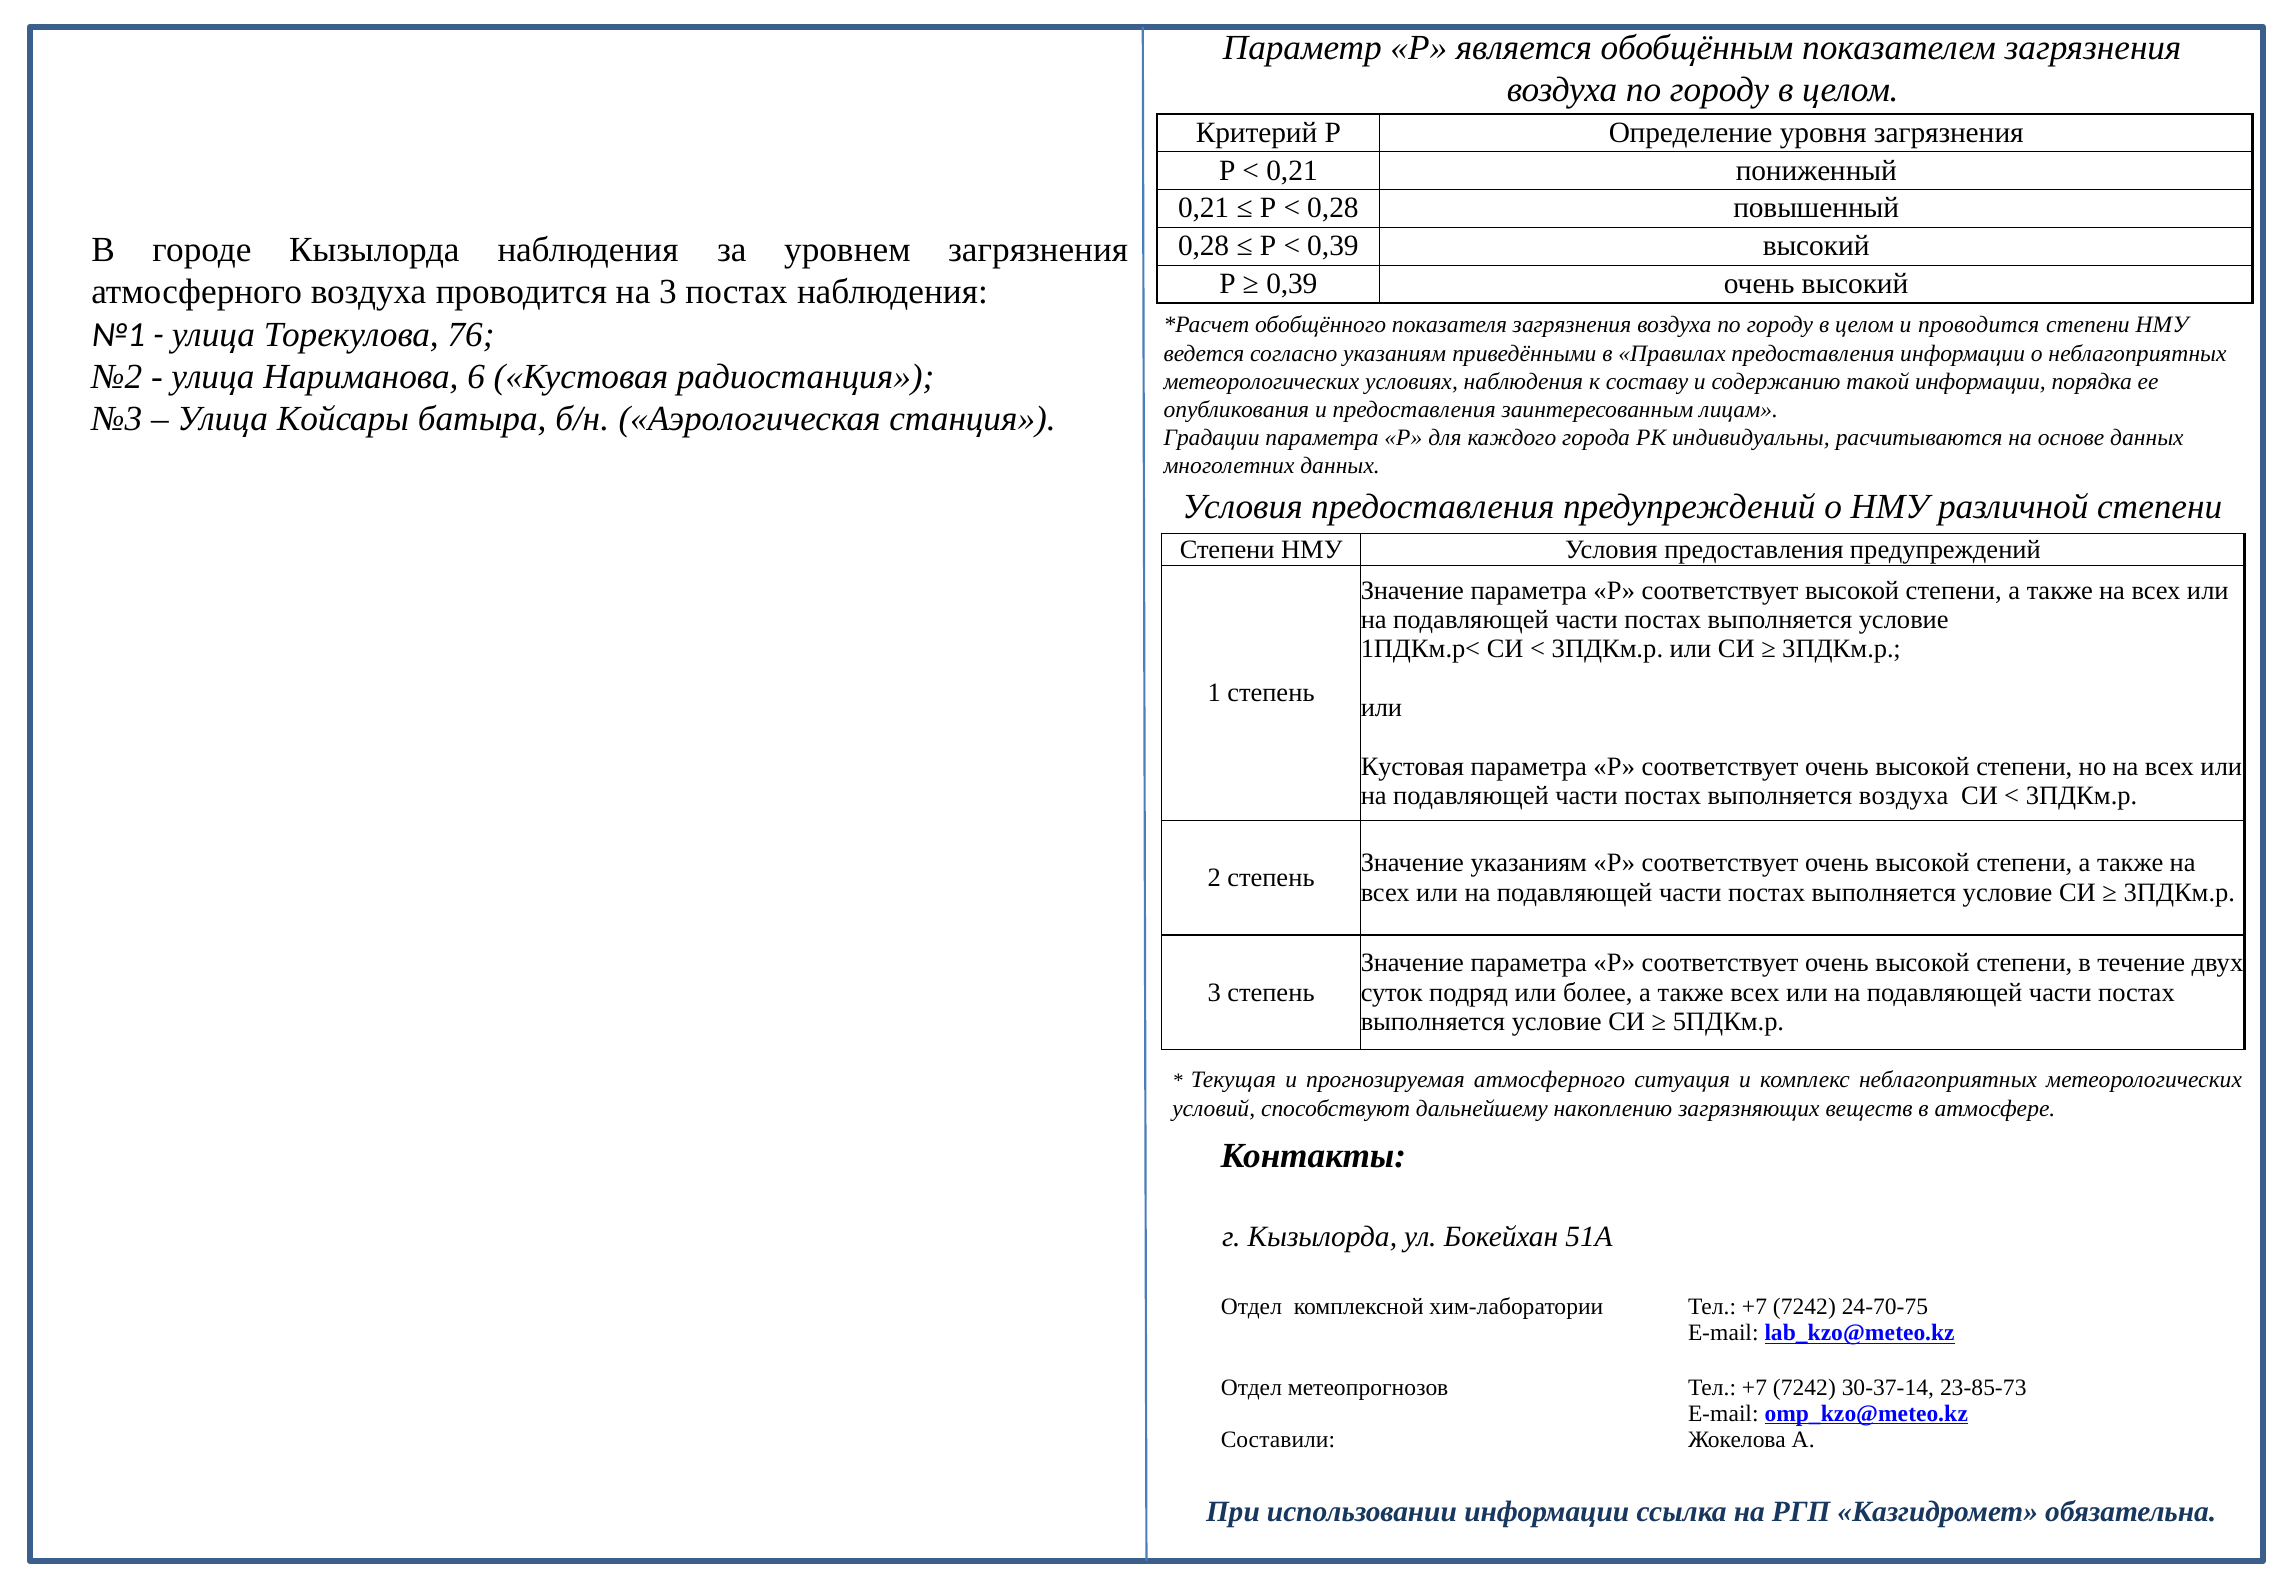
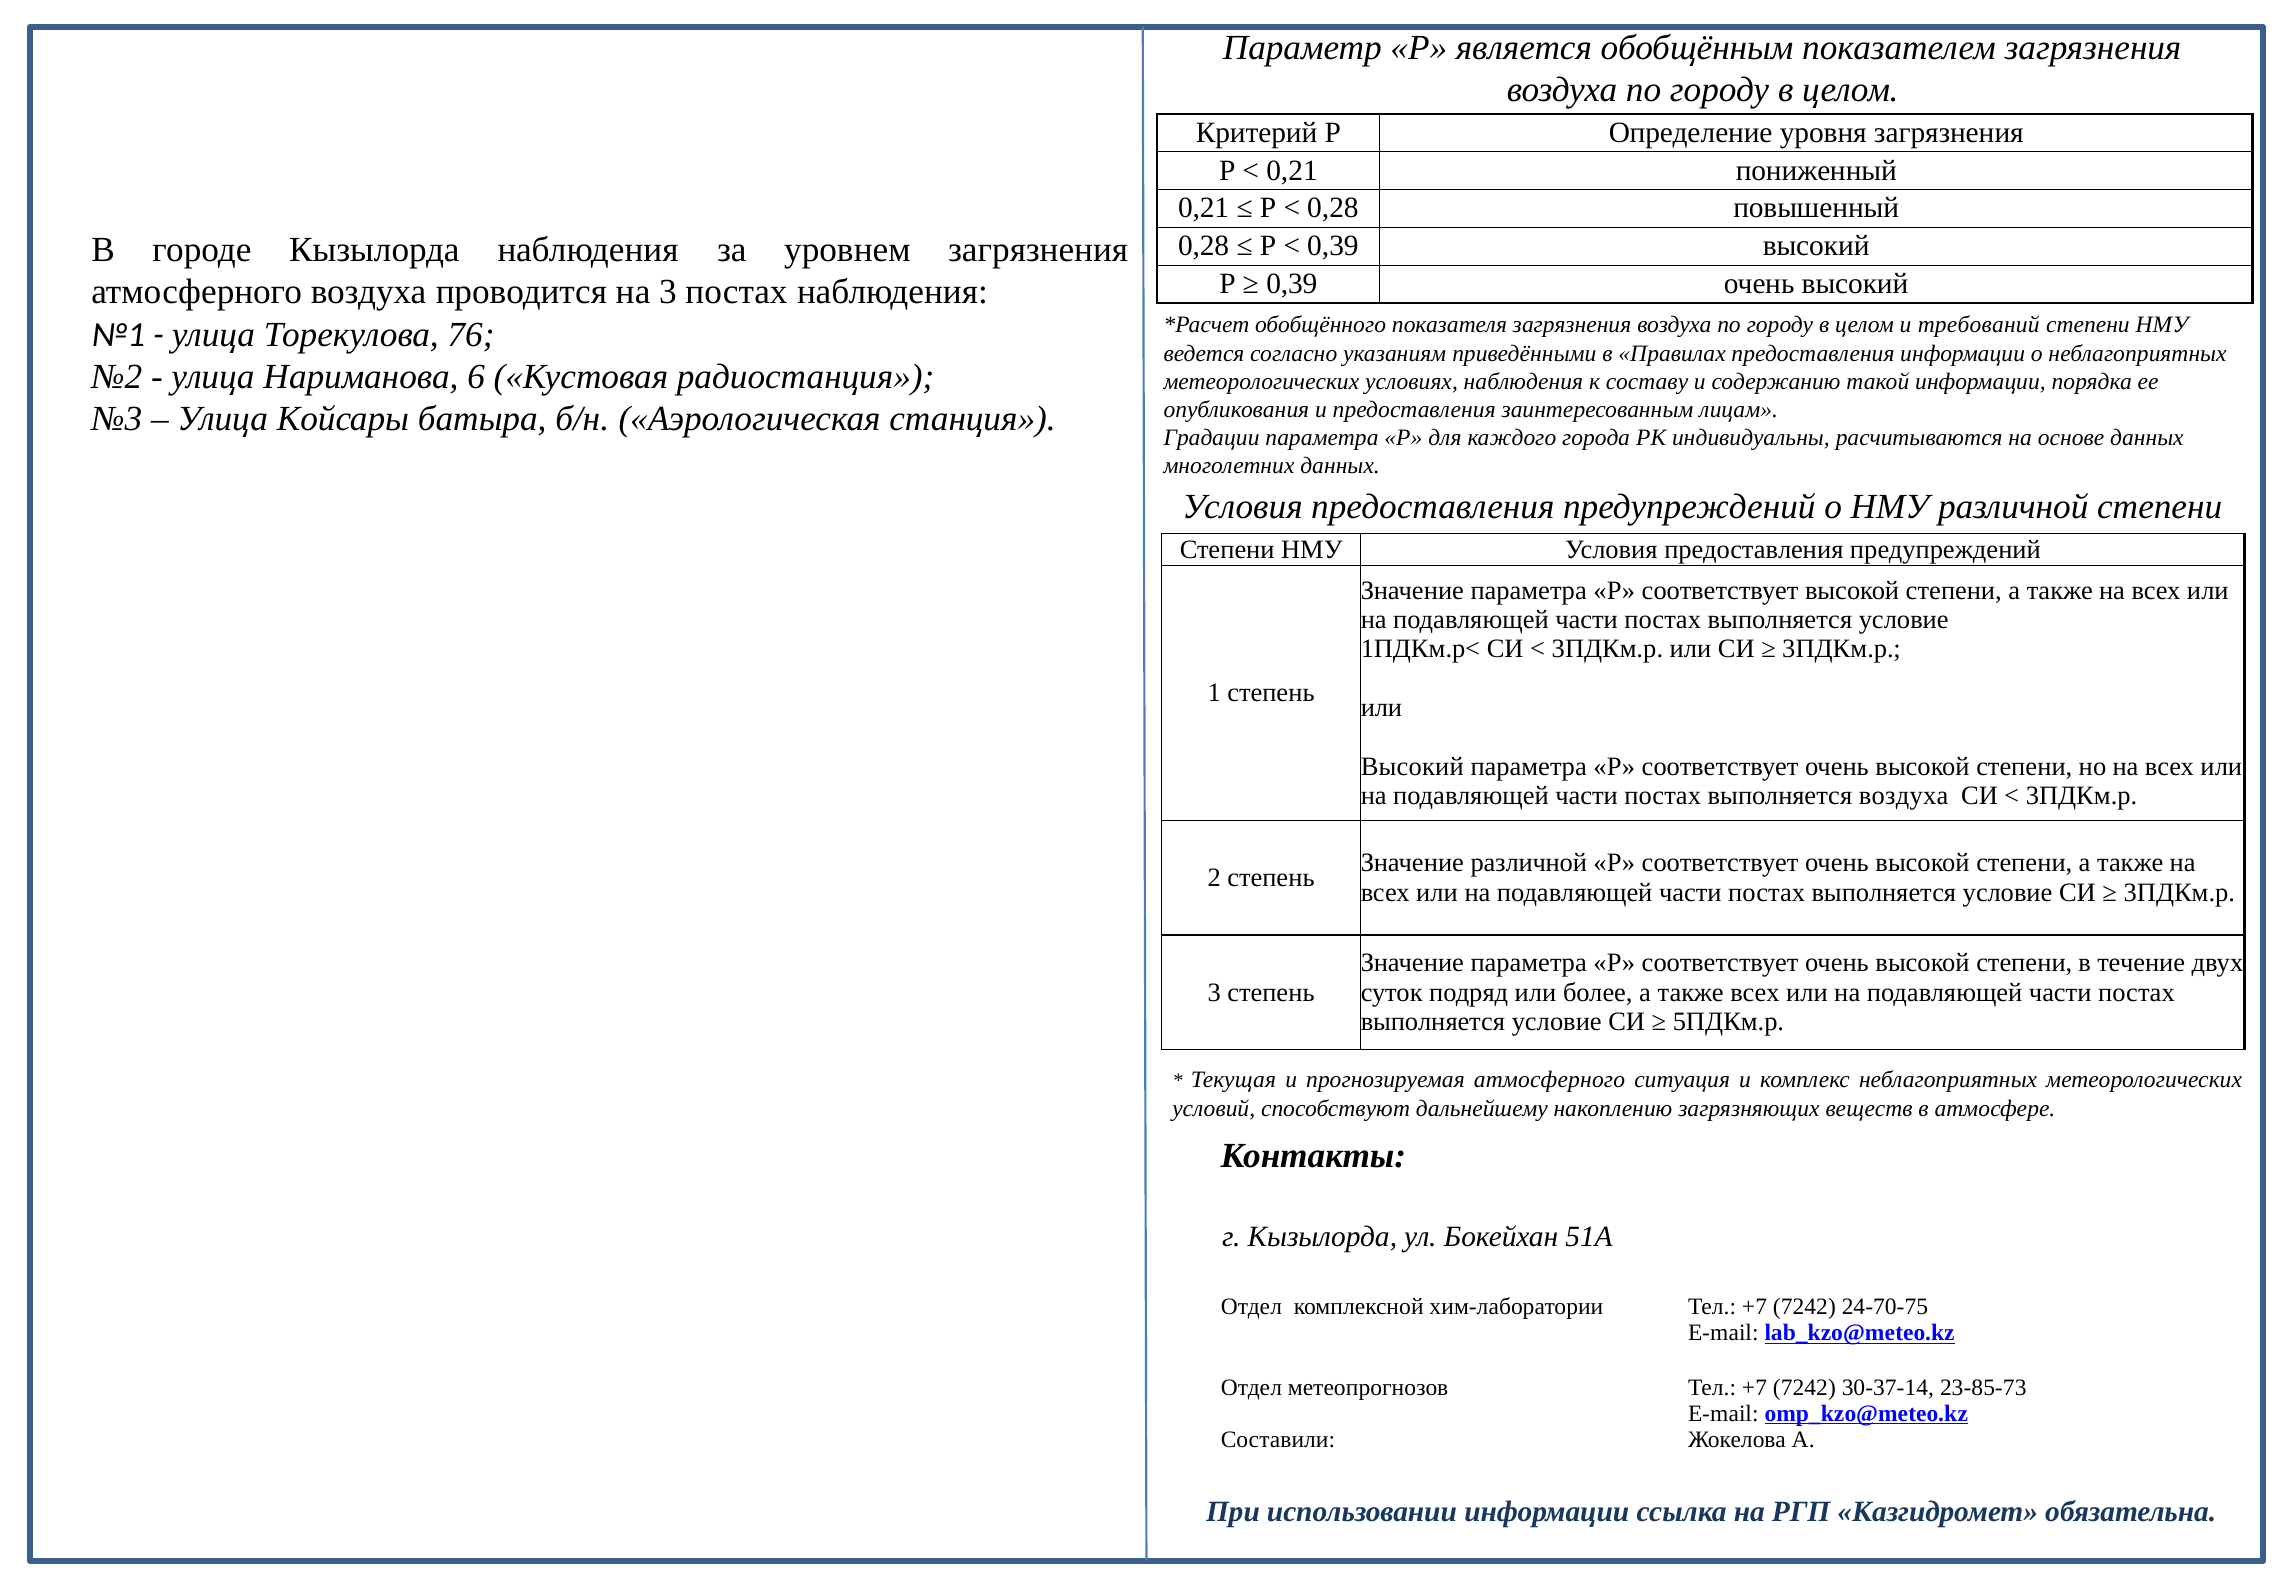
и проводится: проводится -> требований (1979, 325)
Кустовая: Кустовая -> Высокий (1412, 766)
Значение указаниям: указаниям -> различной (1529, 863)
